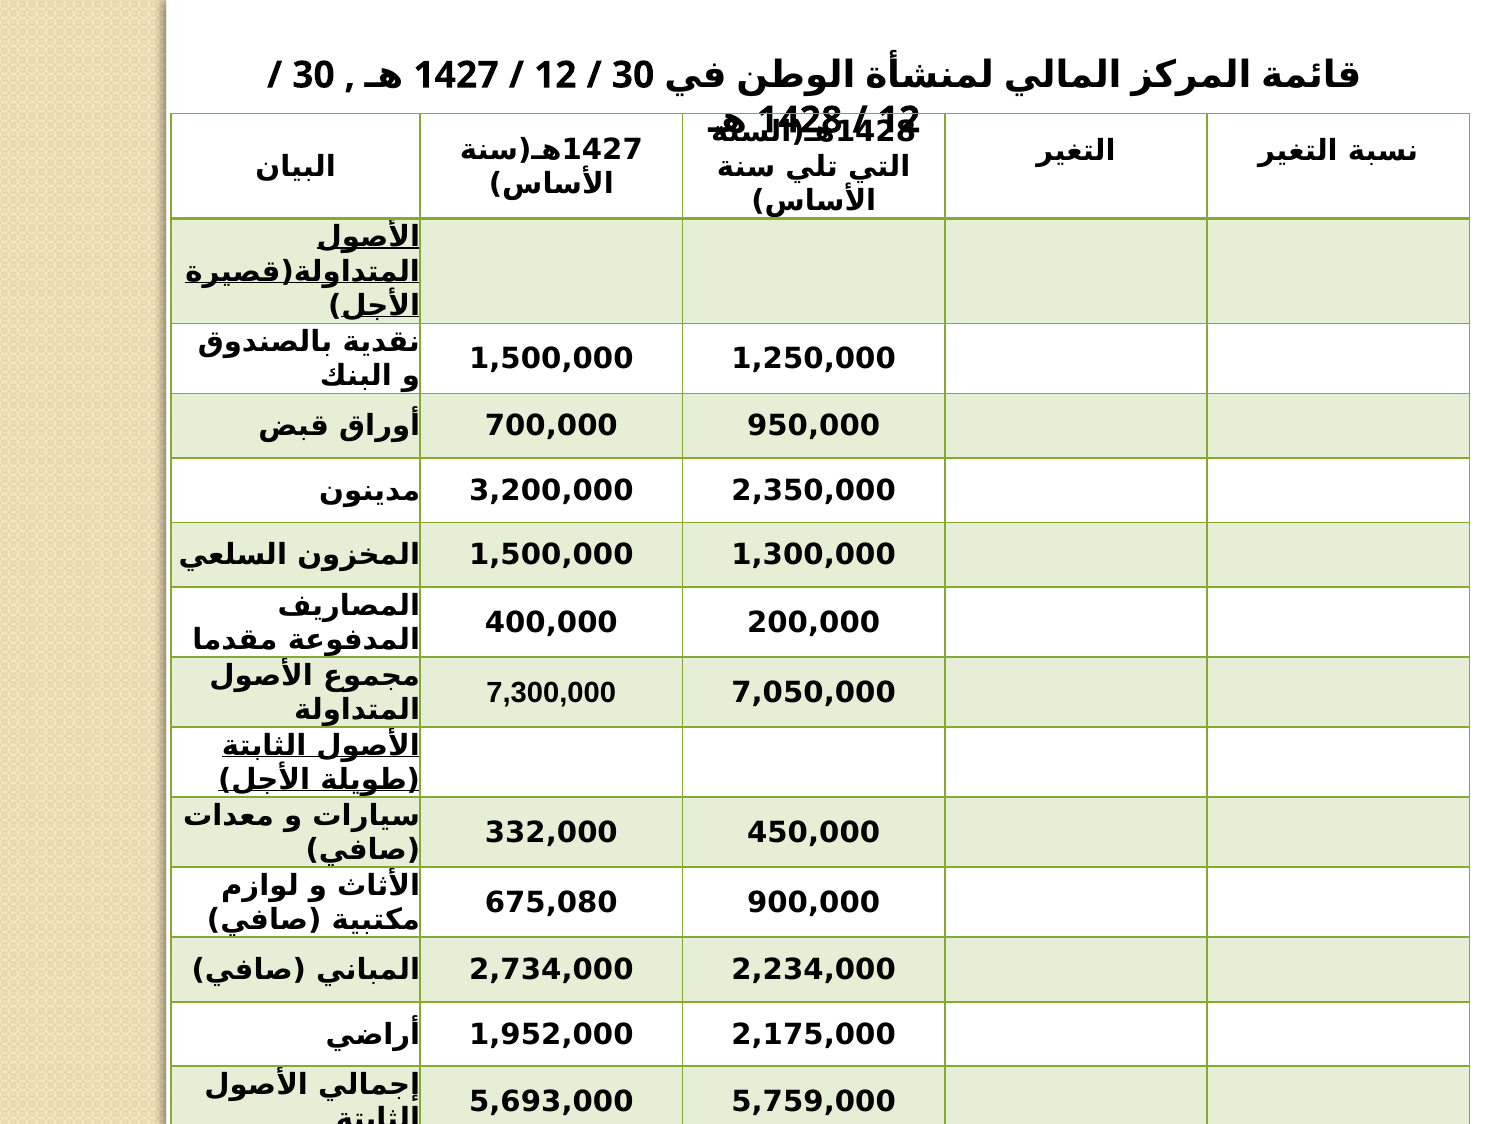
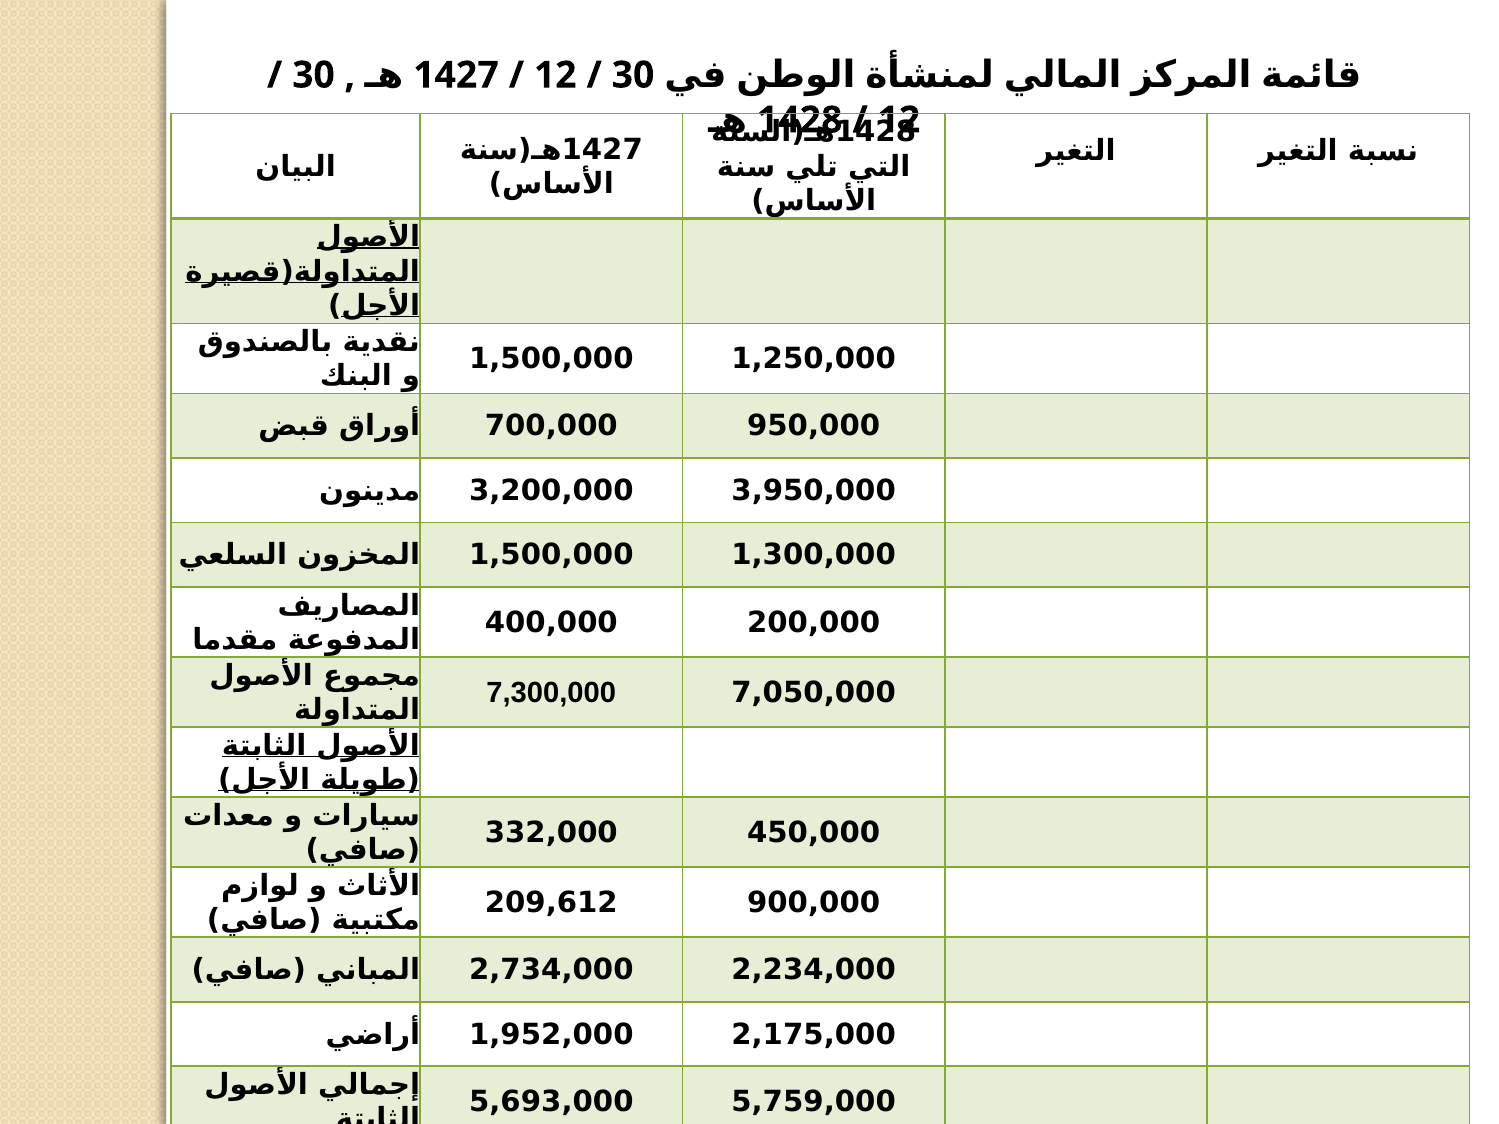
2,350,000: 2,350,000 -> 3,950,000 (814, 491)
675,080: 675,080 -> 209,612 (551, 903)
